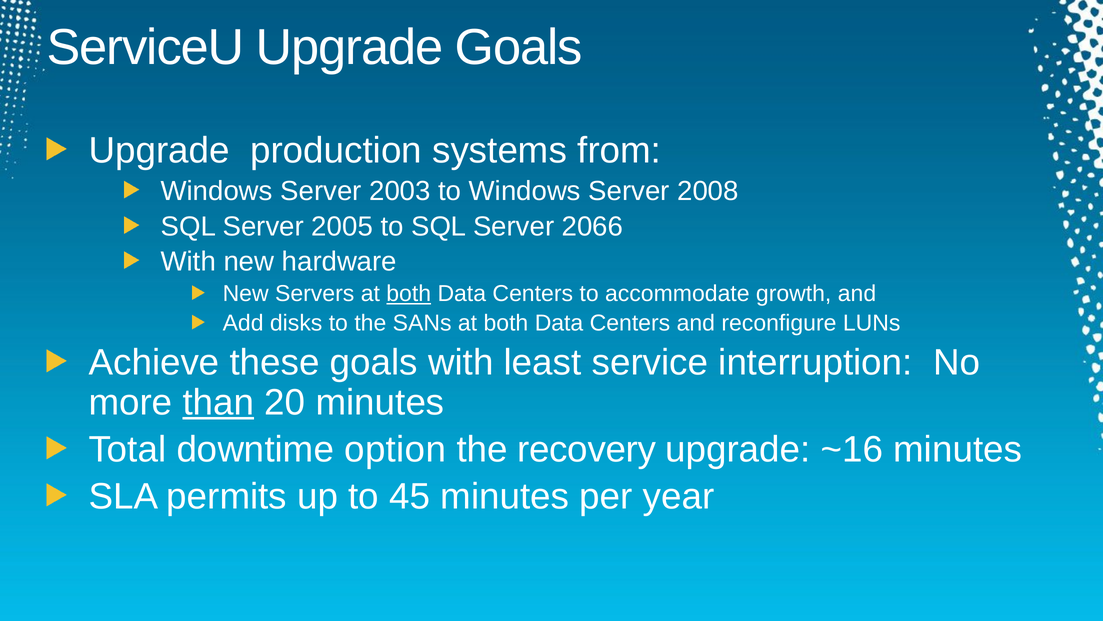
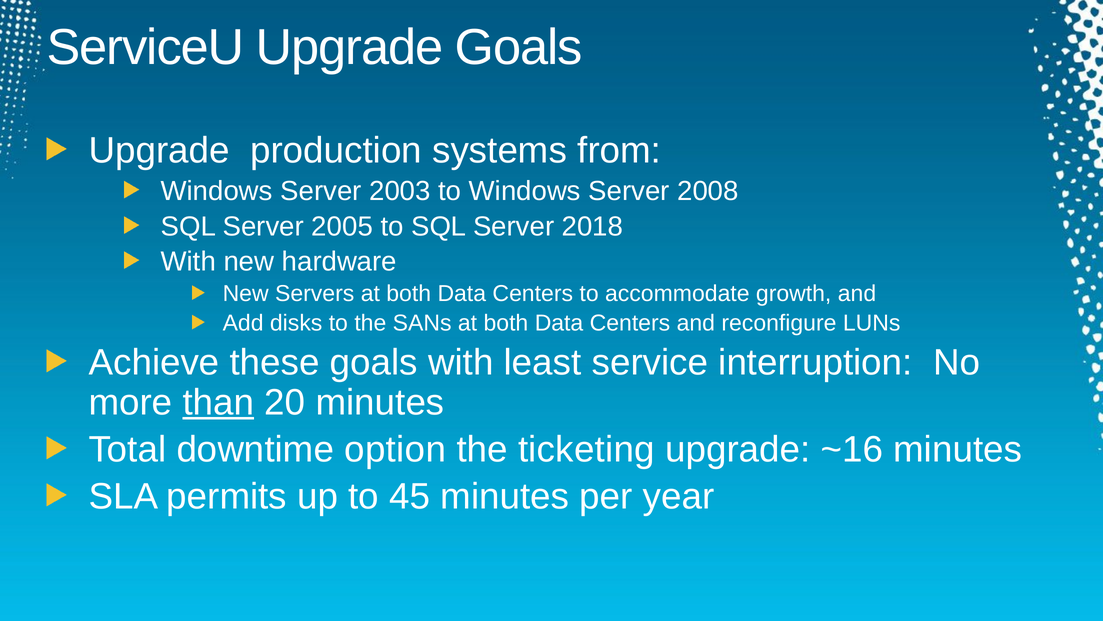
2066: 2066 -> 2018 (592, 226)
both underline: present -> none (409, 293)
recovery: recovery -> ticketing (586, 449)
